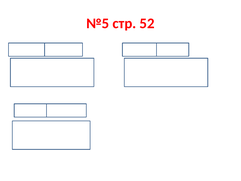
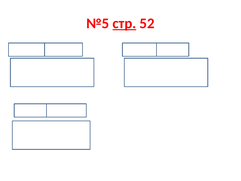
стр underline: none -> present (124, 23)
